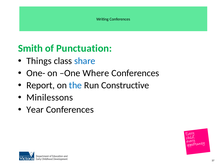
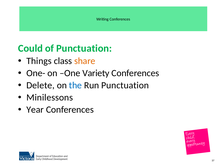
Smith: Smith -> Could (30, 48)
share colour: blue -> orange (85, 61)
Where: Where -> Variety (96, 73)
Report: Report -> Delete (41, 85)
Run Constructive: Constructive -> Punctuation (125, 85)
